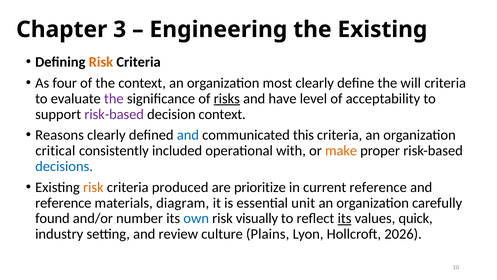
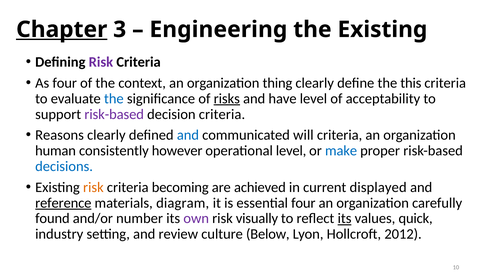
Chapter underline: none -> present (62, 29)
Risk colour: orange -> purple (101, 62)
most: most -> thing (277, 83)
will: will -> this (411, 83)
the colour: purple -> blue (114, 98)
decision context: context -> criteria (222, 114)
this: this -> will (303, 135)
critical: critical -> human (56, 150)
included: included -> however (177, 150)
operational with: with -> level (291, 150)
make colour: orange -> blue (341, 150)
produced: produced -> becoming (180, 187)
prioritize: prioritize -> achieved (260, 187)
current reference: reference -> displayed (378, 187)
reference underline: none -> present (63, 203)
essential unit: unit -> four (303, 203)
own colour: blue -> purple (196, 218)
Plains: Plains -> Below (268, 234)
2026: 2026 -> 2012 (403, 234)
